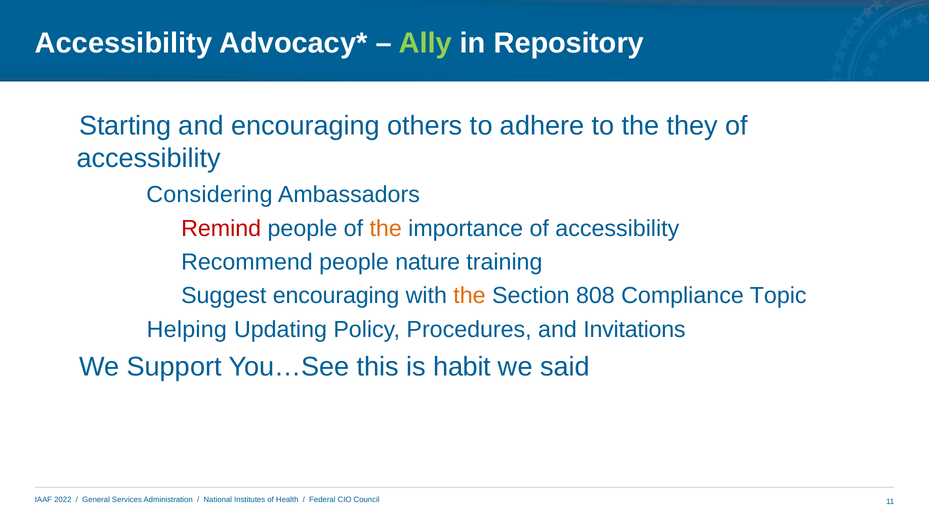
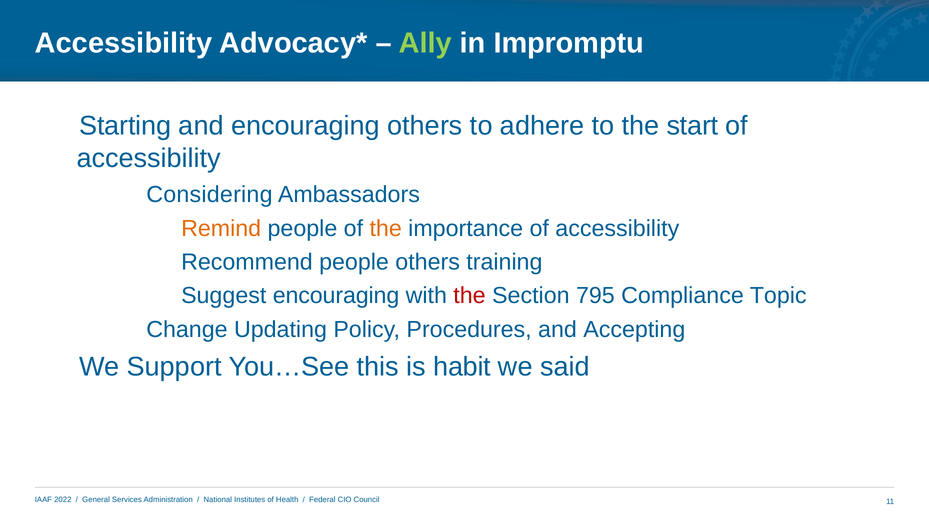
Repository: Repository -> Impromptu (569, 43)
they: they -> start (692, 126)
Remind colour: red -> orange (221, 229)
people nature: nature -> others (428, 262)
the colour: orange -> red (470, 296)
808: 808 -> 795 (595, 296)
Helping: Helping -> Change (187, 330)
Invitations: Invitations -> Accepting (634, 330)
